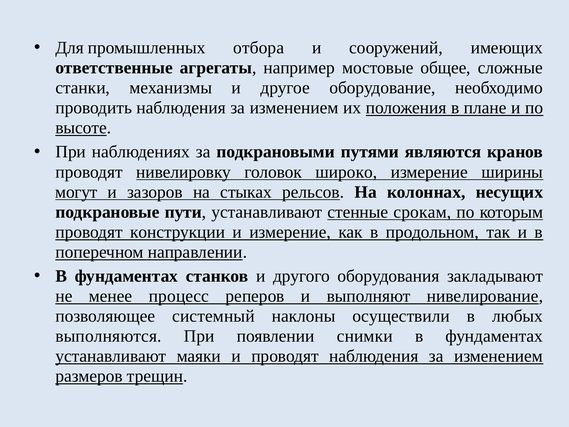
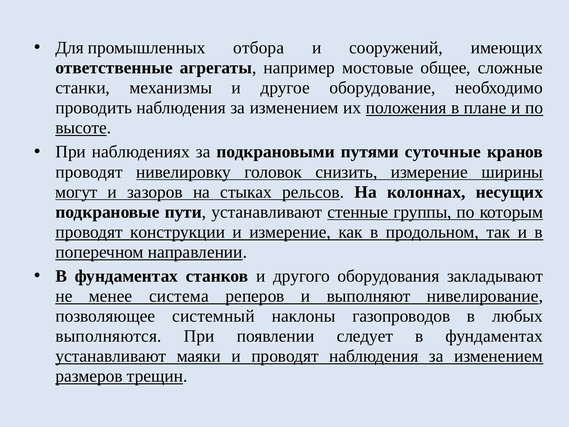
являются: являются -> суточные (443, 152)
широко: широко -> снизить (346, 172)
срокам: срокам -> группы (423, 212)
процесс: процесс -> система (179, 296)
осуществили: осуществили -> газопроводов (401, 316)
снимки: снимки -> следует (365, 336)
